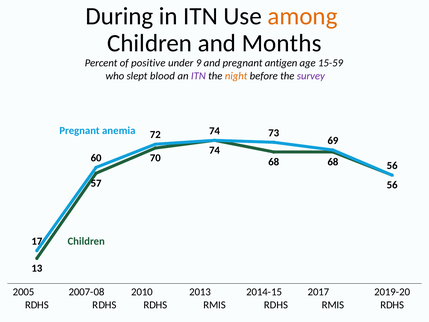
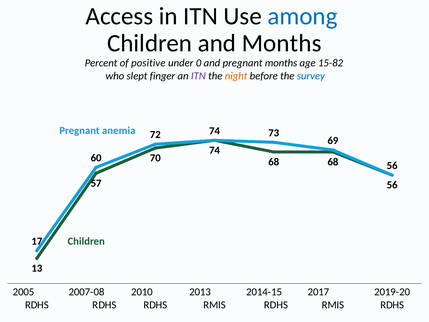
During: During -> Access (119, 16)
among colour: orange -> blue (303, 16)
9: 9 -> 0 (199, 63)
pregnant antigen: antigen -> months (281, 63)
15-59: 15-59 -> 15-82 (331, 63)
blood: blood -> finger (162, 76)
survey colour: purple -> blue (311, 76)
